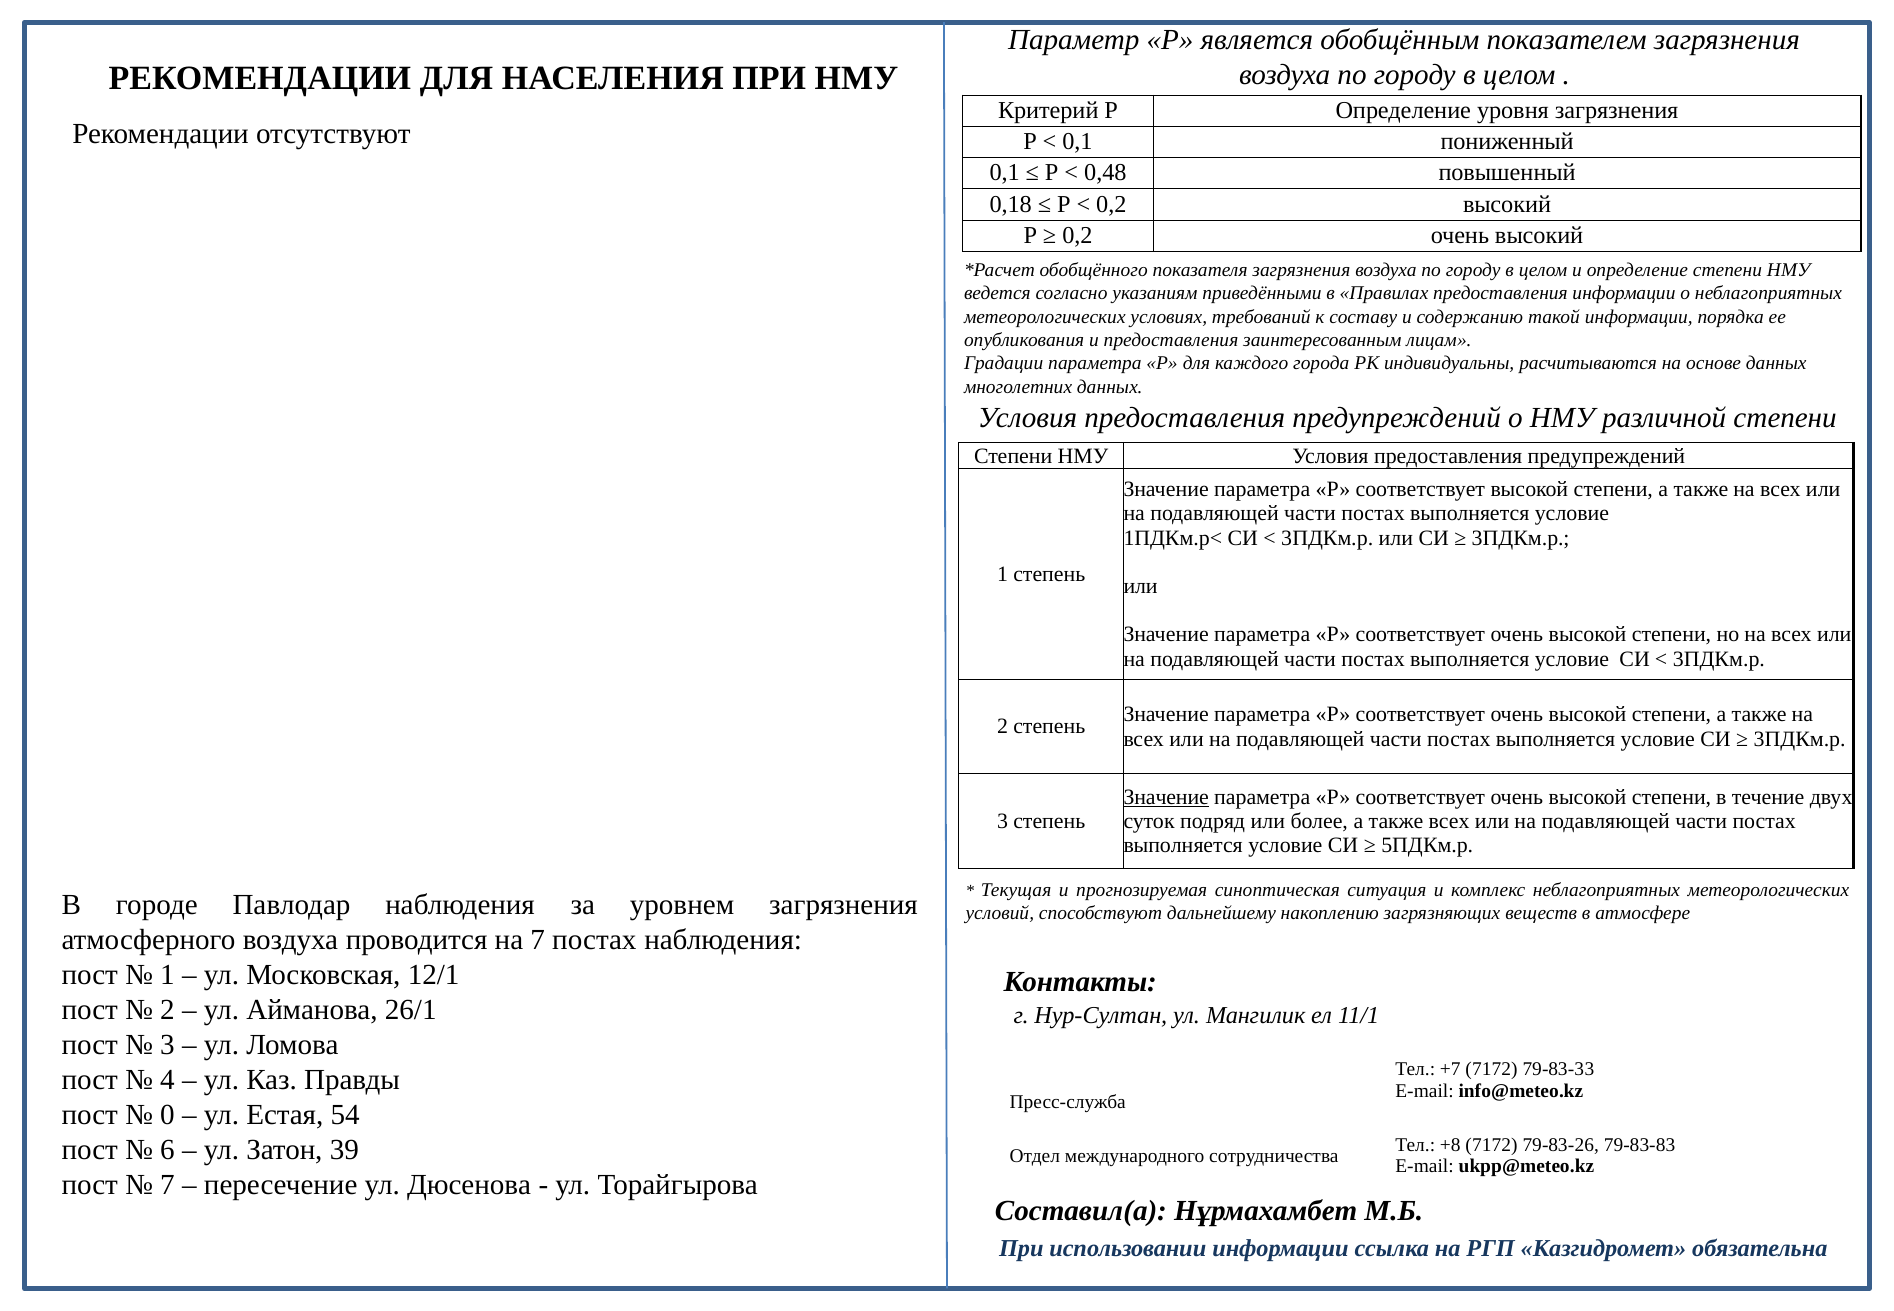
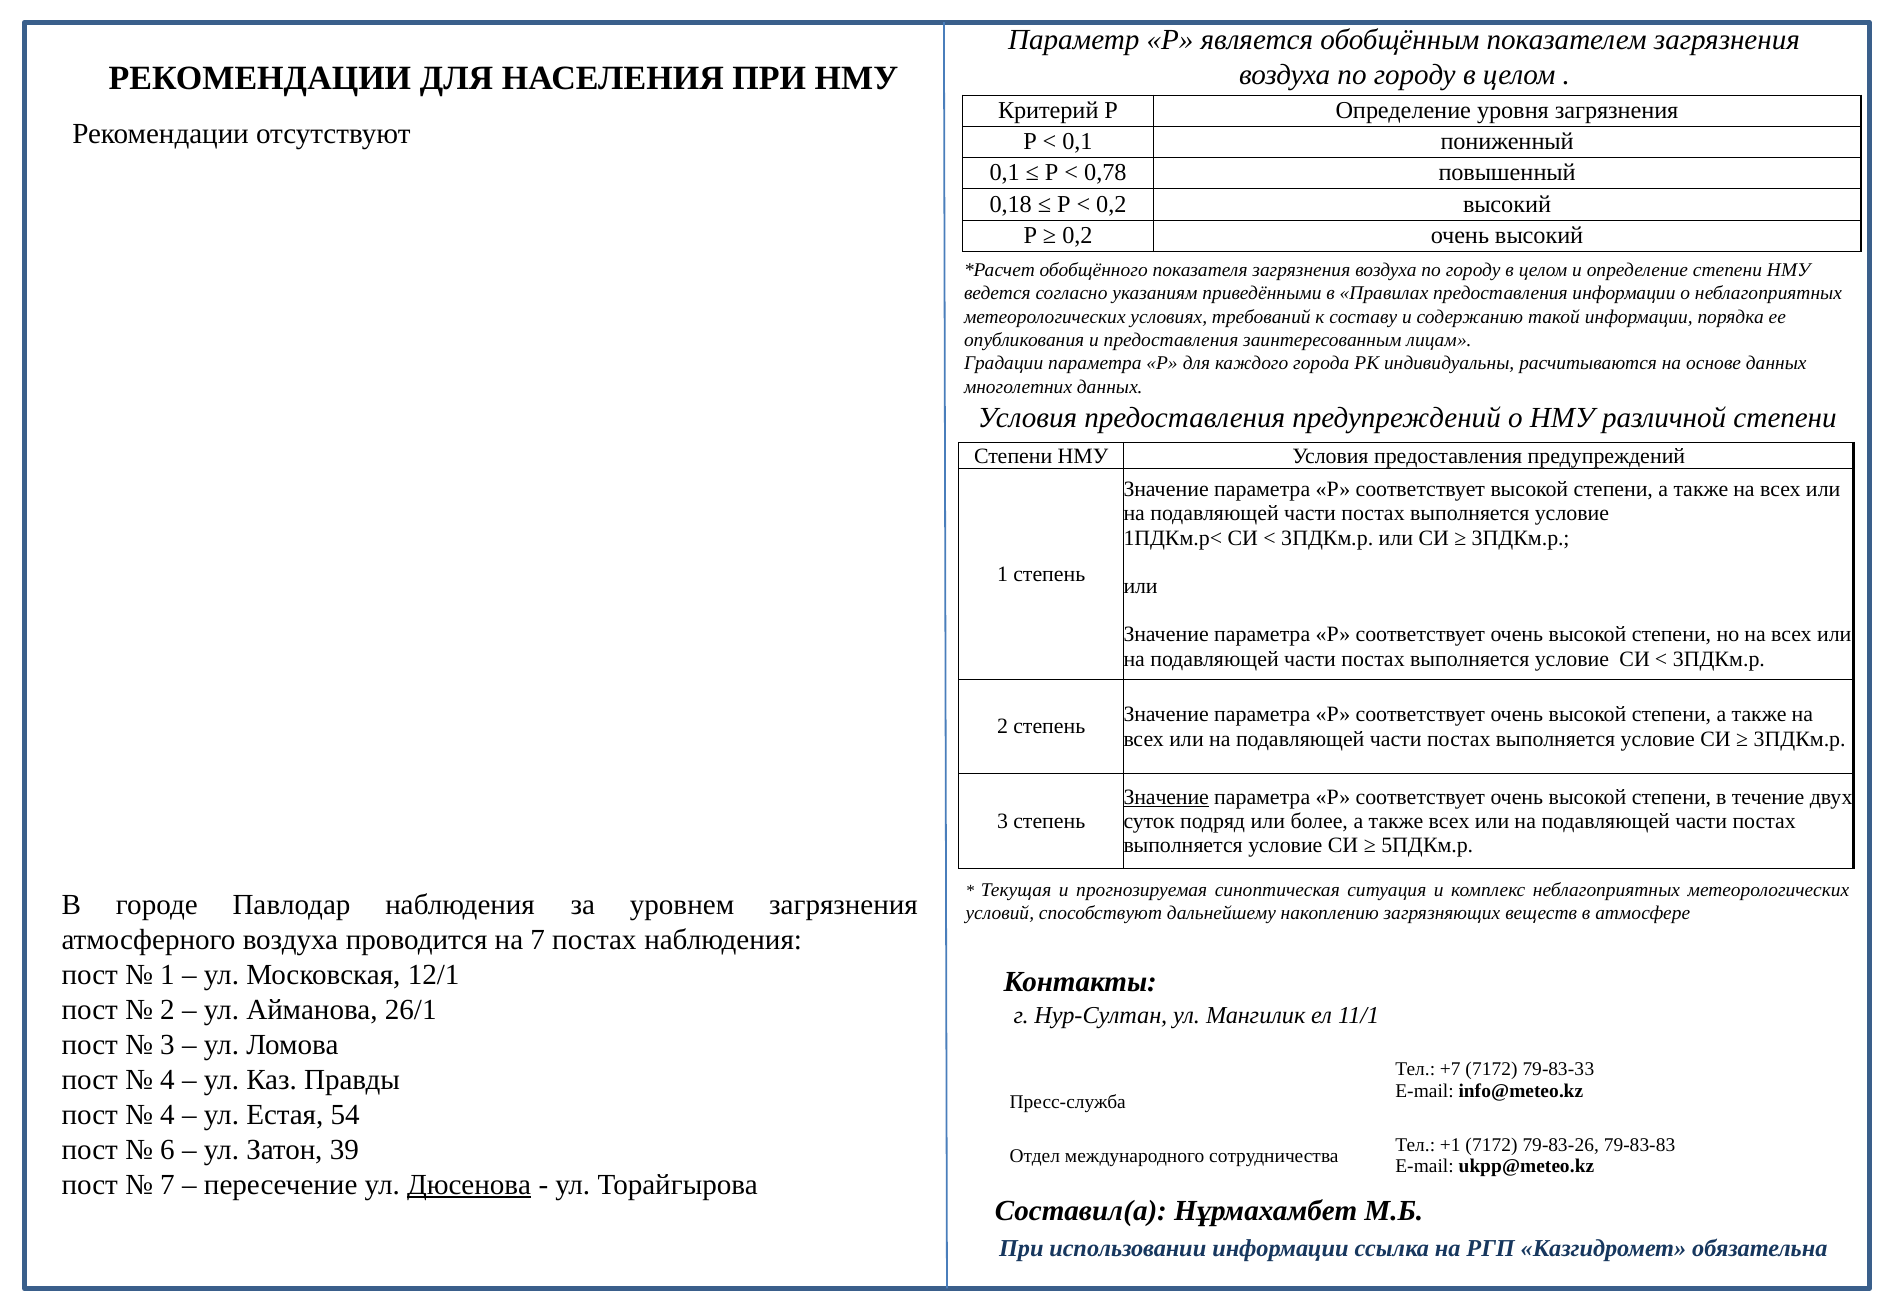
0,48: 0,48 -> 0,78 (1105, 173)
0: 0 -> 4 (167, 1115)
+8: +8 -> +1 (1450, 1145)
Дюсенова underline: none -> present (469, 1185)
